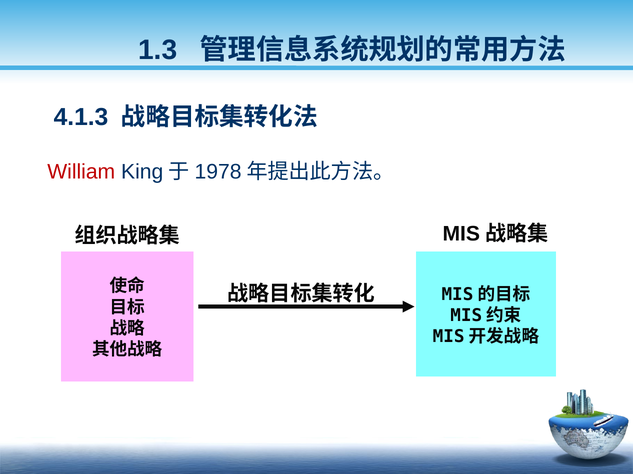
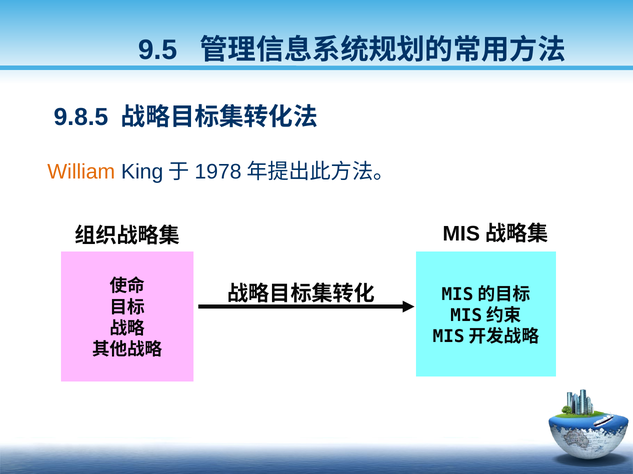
1.3: 1.3 -> 9.5 (158, 50)
4.1.3: 4.1.3 -> 9.8.5 (81, 117)
William colour: red -> orange (81, 172)
